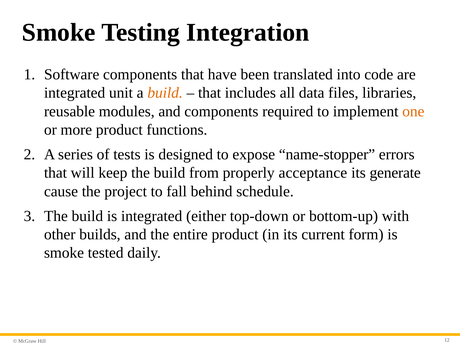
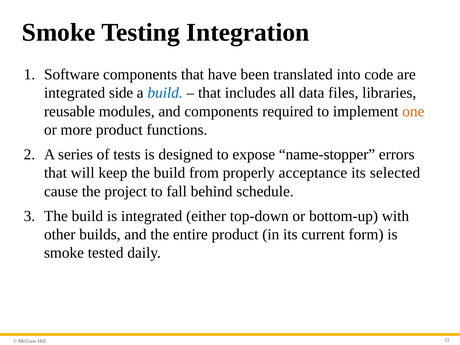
unit: unit -> side (121, 93)
build colour: orange -> blue (165, 93)
generate: generate -> selected (395, 173)
